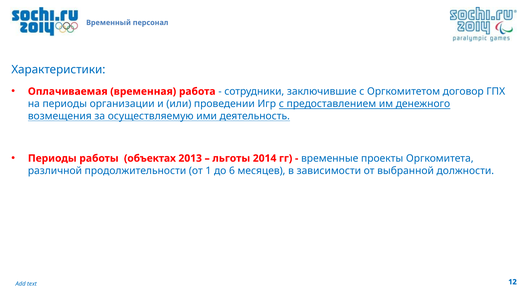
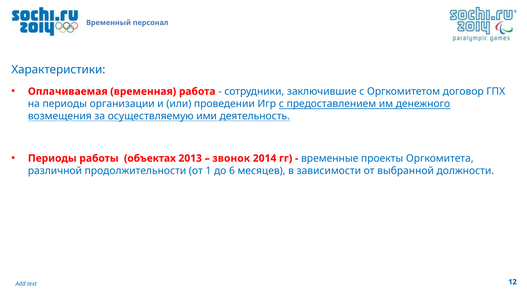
льготы: льготы -> звонок (231, 158)
